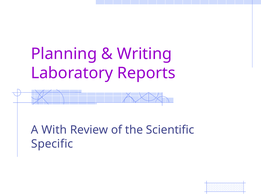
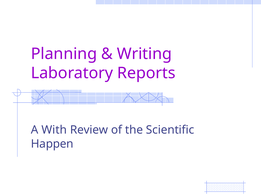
Specific: Specific -> Happen (52, 144)
